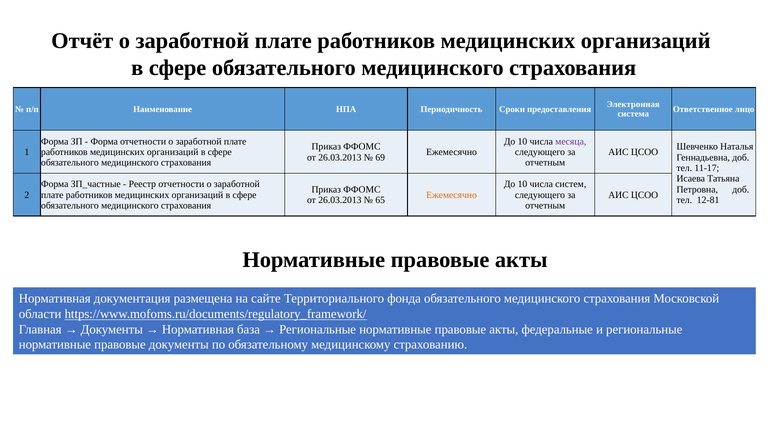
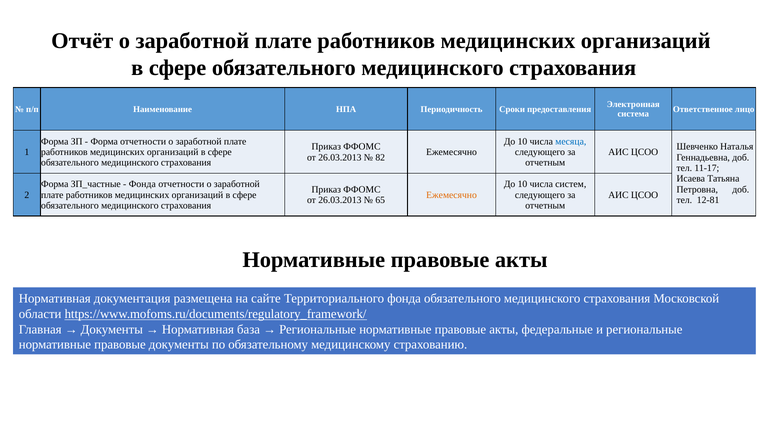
месяца colour: purple -> blue (571, 142)
69: 69 -> 82 (380, 158)
Реестр: Реестр -> Фонда (142, 184)
